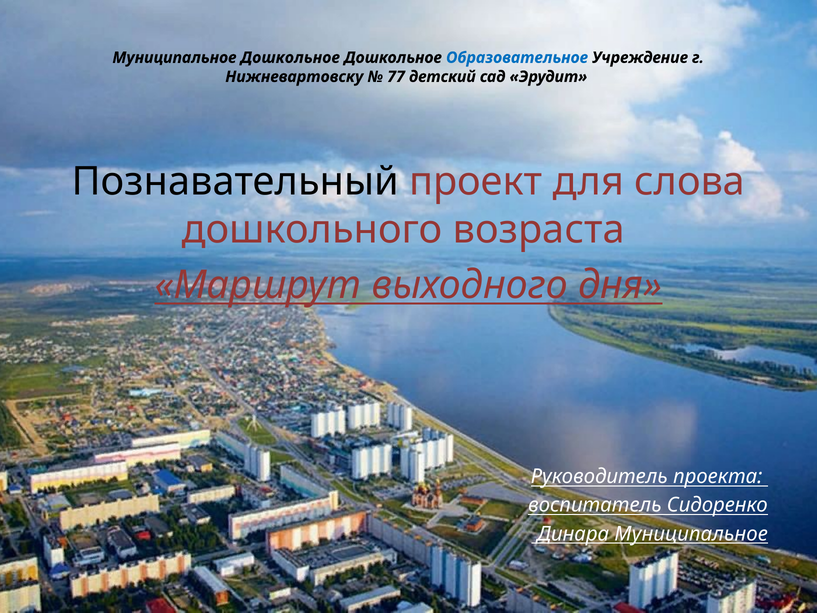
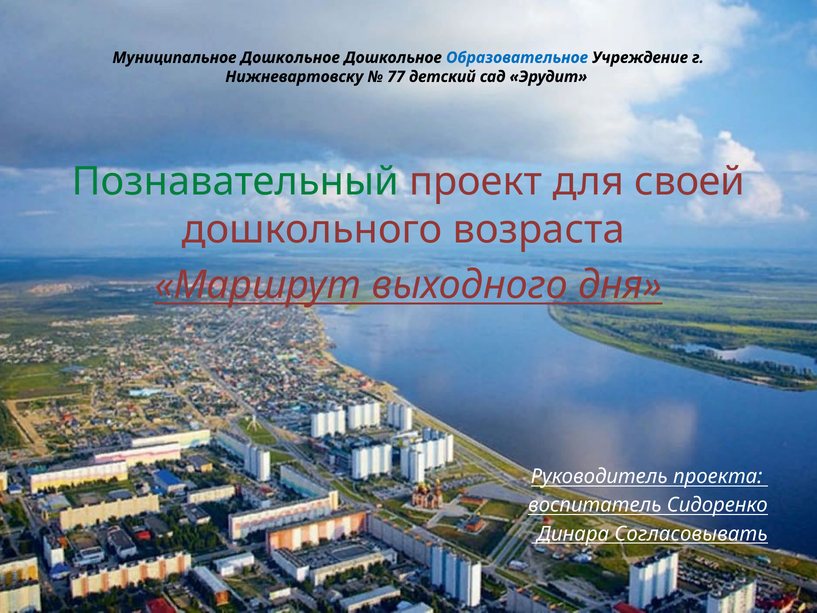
Познавательный colour: black -> green (235, 182)
слова: слова -> своей (690, 182)
Динара Муниципальное: Муниципальное -> Согласовывать (691, 534)
